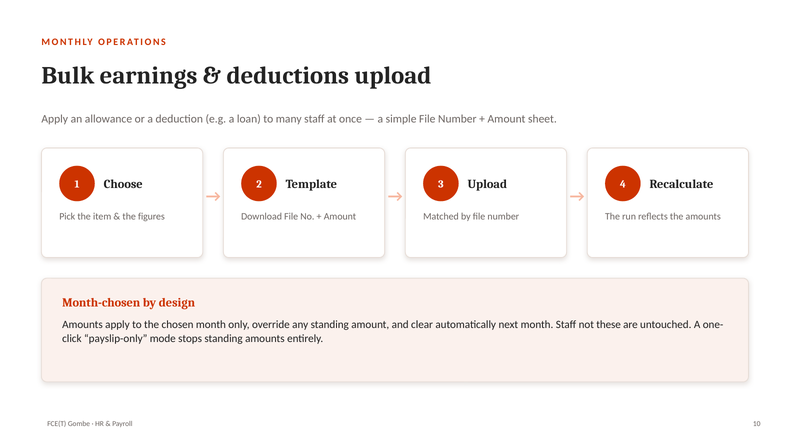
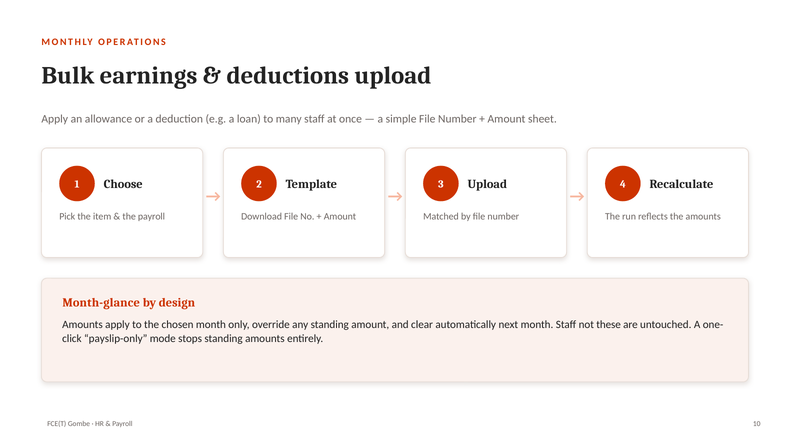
the figures: figures -> payroll (151, 217)
Month-chosen: Month-chosen -> Month-glance (101, 303)
